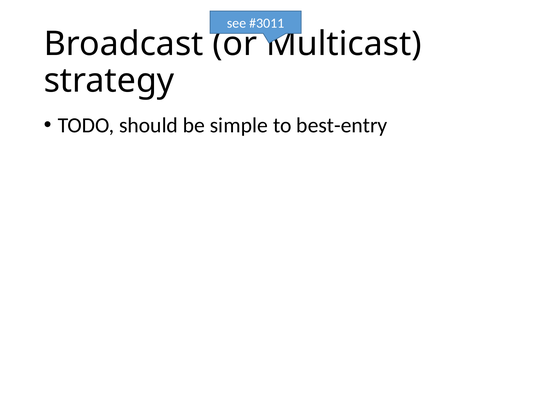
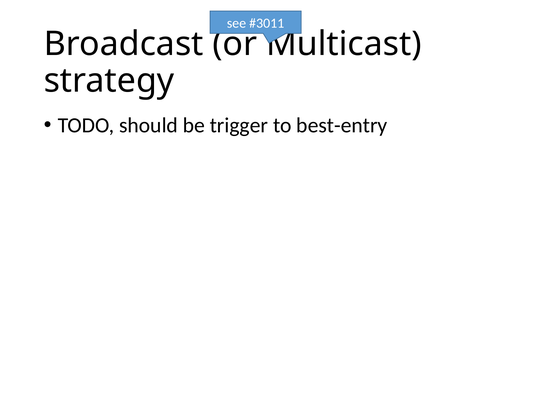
simple: simple -> trigger (239, 125)
